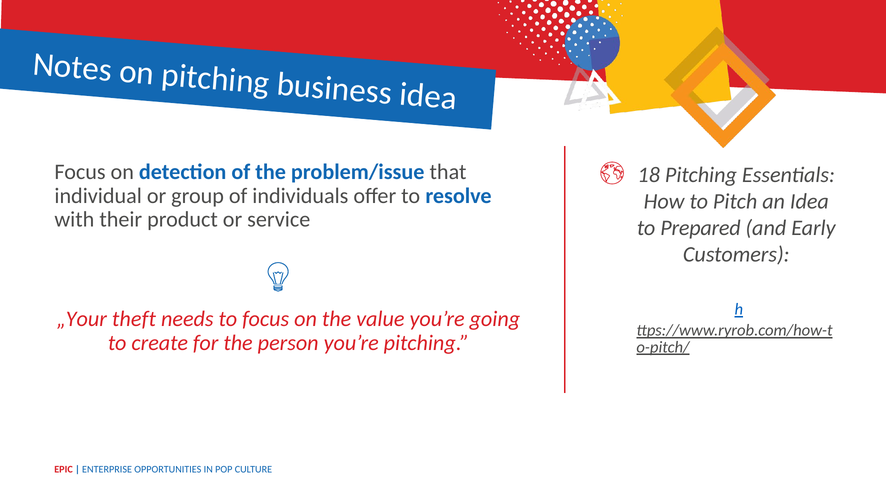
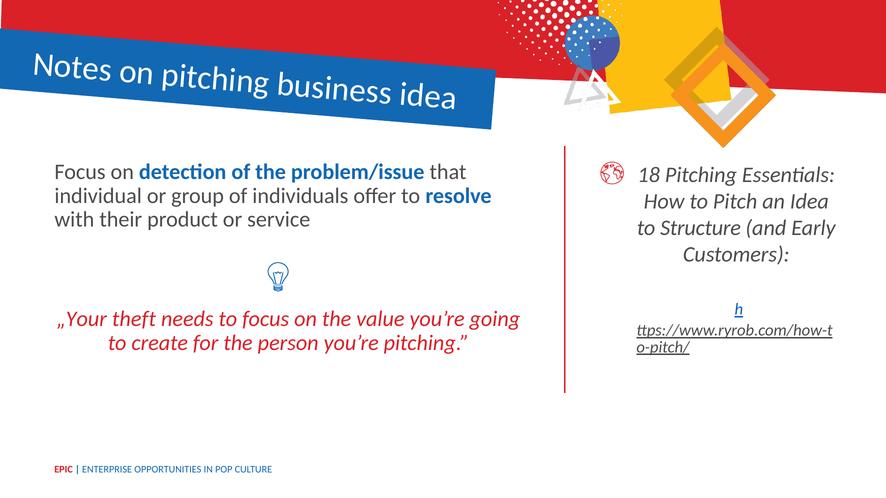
Prepared: Prepared -> Structure (701, 228)
